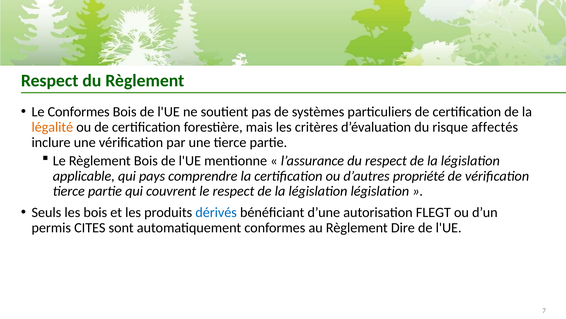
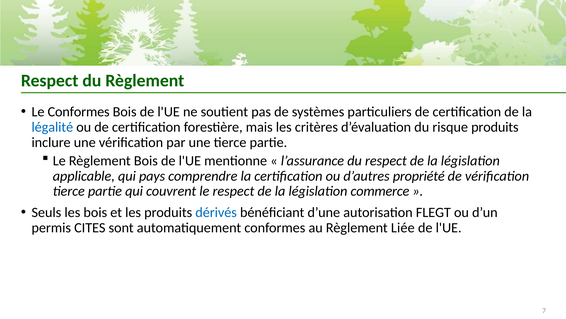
légalité colour: orange -> blue (52, 127)
risque affectés: affectés -> produits (495, 127)
législation législation: législation -> commerce (380, 191)
Dire: Dire -> Liée (403, 227)
